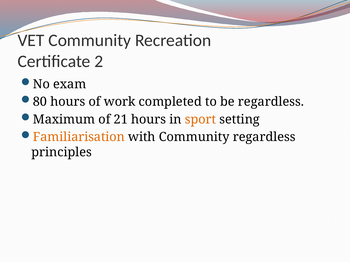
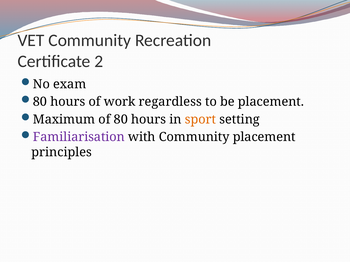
completed: completed -> regardless (170, 102)
be regardless: regardless -> placement (271, 102)
of 21: 21 -> 80 (121, 120)
Familiarisation colour: orange -> purple (79, 137)
Community regardless: regardless -> placement (264, 137)
